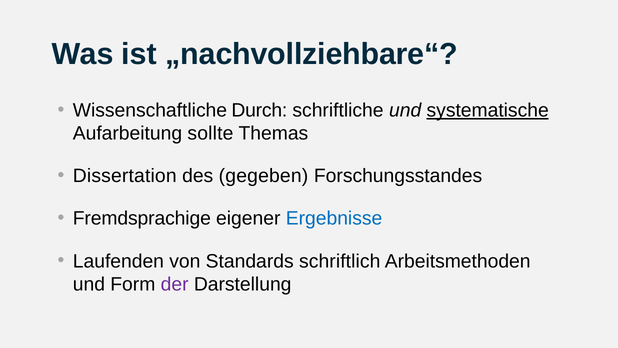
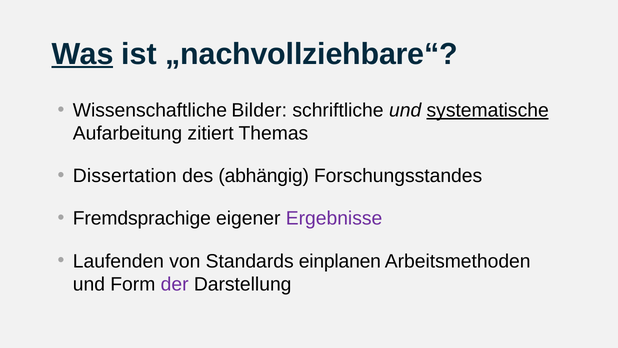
Was underline: none -> present (83, 54)
Durch: Durch -> Bilder (259, 110)
sollte: sollte -> zitiert (211, 133)
gegeben: gegeben -> abhängig (264, 176)
Ergebnisse colour: blue -> purple (334, 218)
schriftlich: schriftlich -> einplanen (340, 261)
